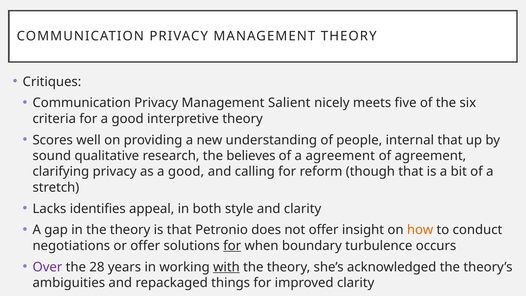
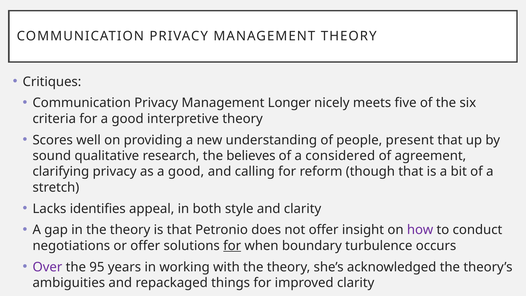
Salient: Salient -> Longer (289, 103)
internal: internal -> present (410, 140)
a agreement: agreement -> considered (340, 156)
how colour: orange -> purple (420, 230)
28: 28 -> 95 (97, 267)
with underline: present -> none (226, 267)
